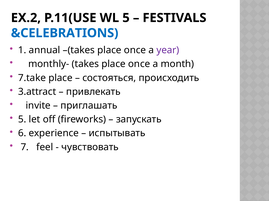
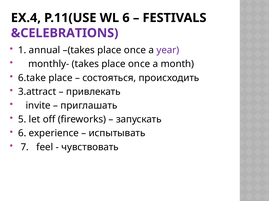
EX.2: EX.2 -> EX.4 (26, 18)
WL 5: 5 -> 6 (126, 18)
&CELEBRATIONS colour: blue -> purple (65, 33)
7.take: 7.take -> 6.take (32, 78)
